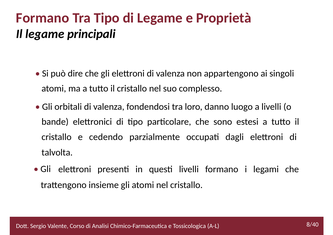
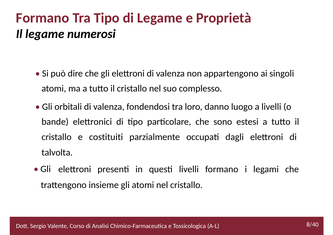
principali: principali -> numerosi (91, 34)
cedendo: cedendo -> costituiti (106, 137)
